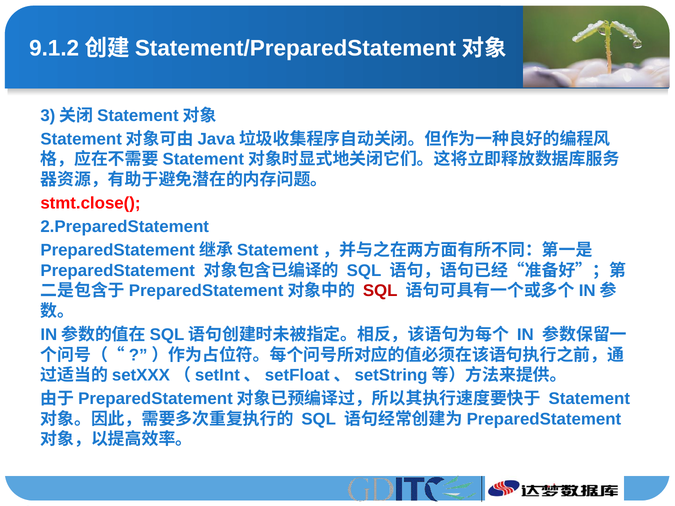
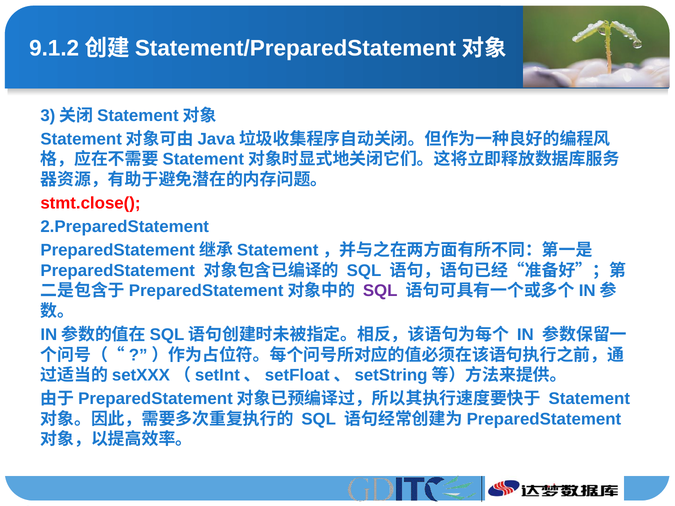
SQL colour: red -> purple (380, 291)
